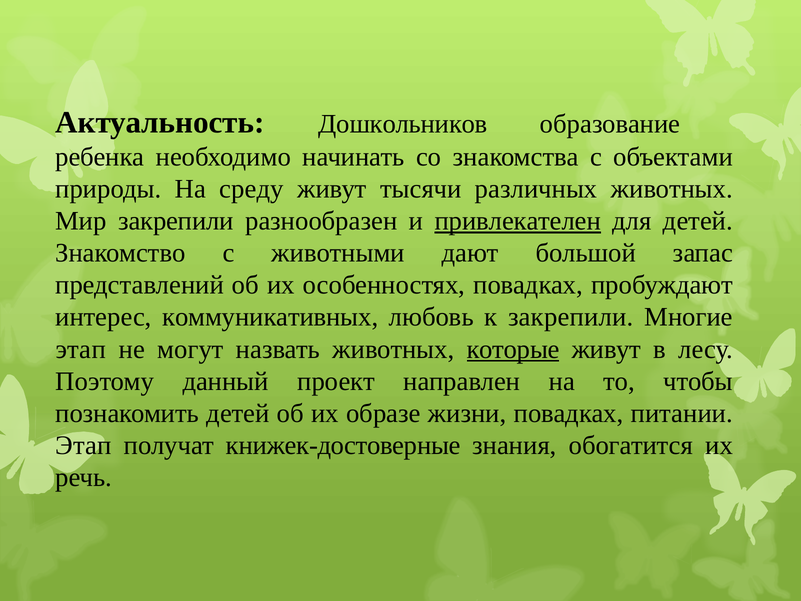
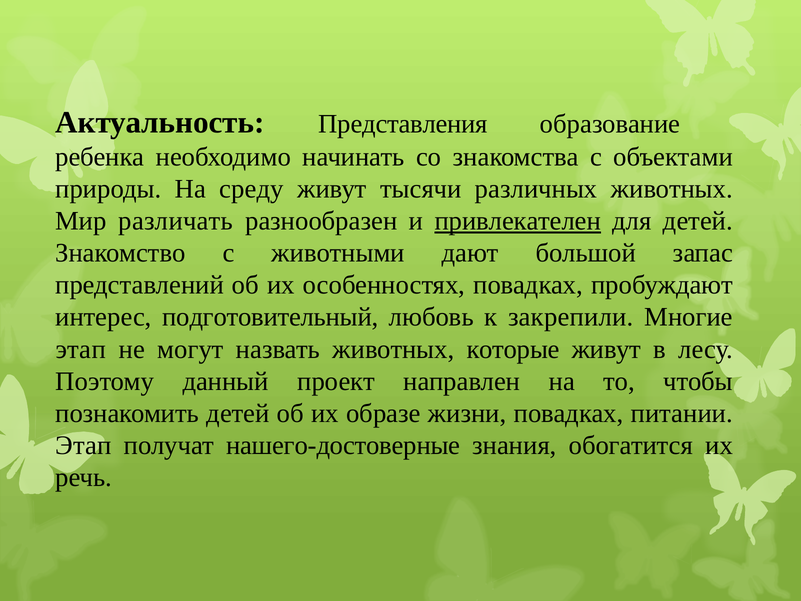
Дошкольников: Дошкольников -> Представления (403, 124)
Мир закрепили: закрепили -> различать (176, 221)
коммуникативных: коммуникативных -> подготовительный (270, 317)
которые underline: present -> none (513, 349)
книжек-достоверные: книжек-достоверные -> нашего-достоверные (343, 445)
